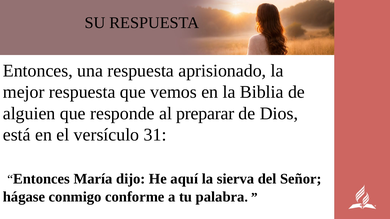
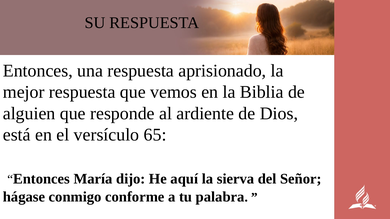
preparar: preparar -> ardiente (205, 114)
31: 31 -> 65 (155, 135)
